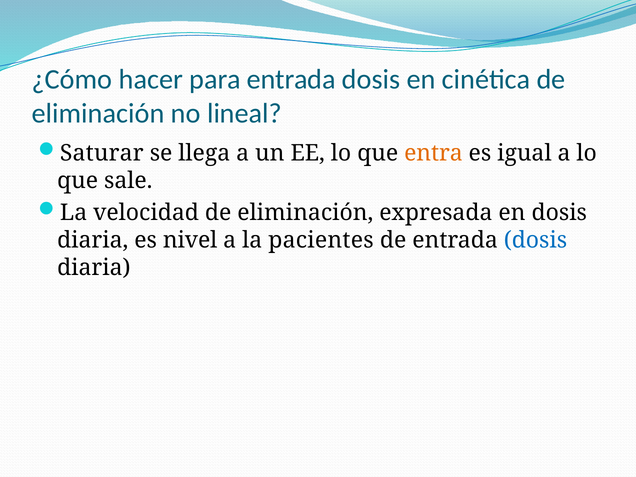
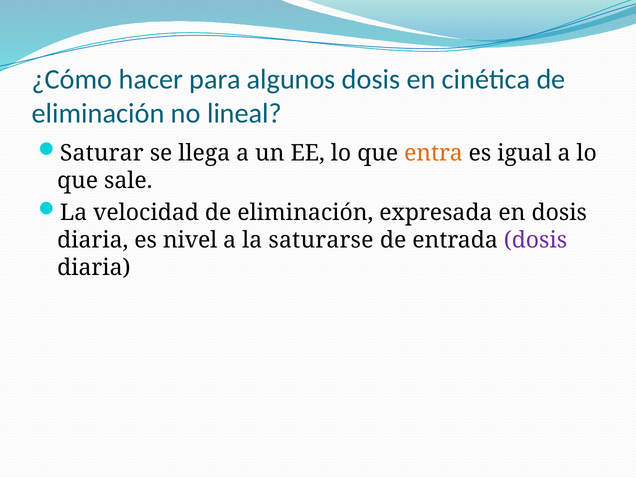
para entrada: entrada -> algunos (291, 80)
pacientes: pacientes -> saturarse (321, 240)
dosis colour: blue -> purple (536, 240)
